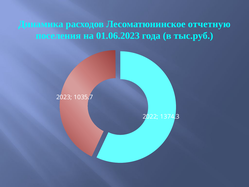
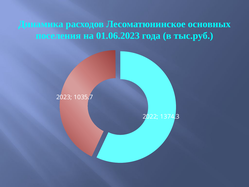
отчетную: отчетную -> основных (209, 24)
